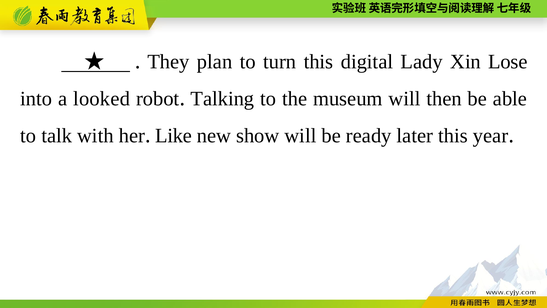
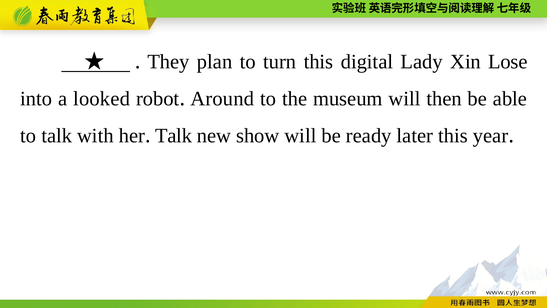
Talking: Talking -> Around (222, 99)
Like: Like -> Talk (174, 135)
